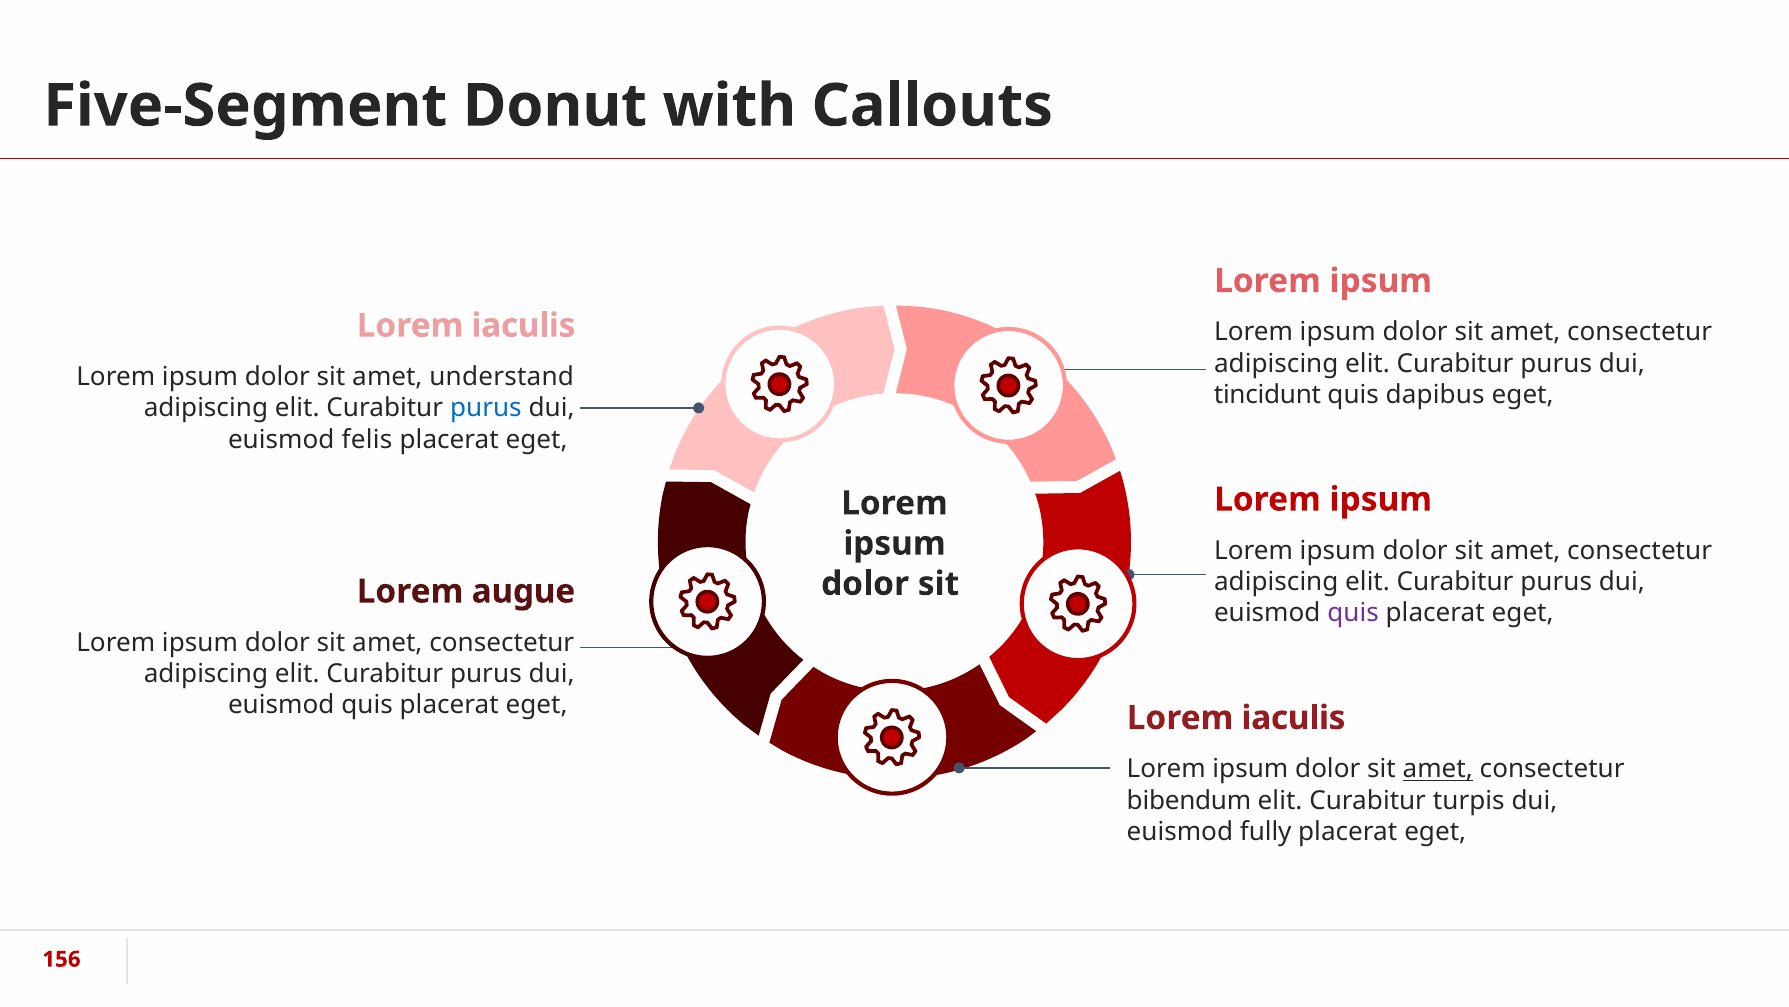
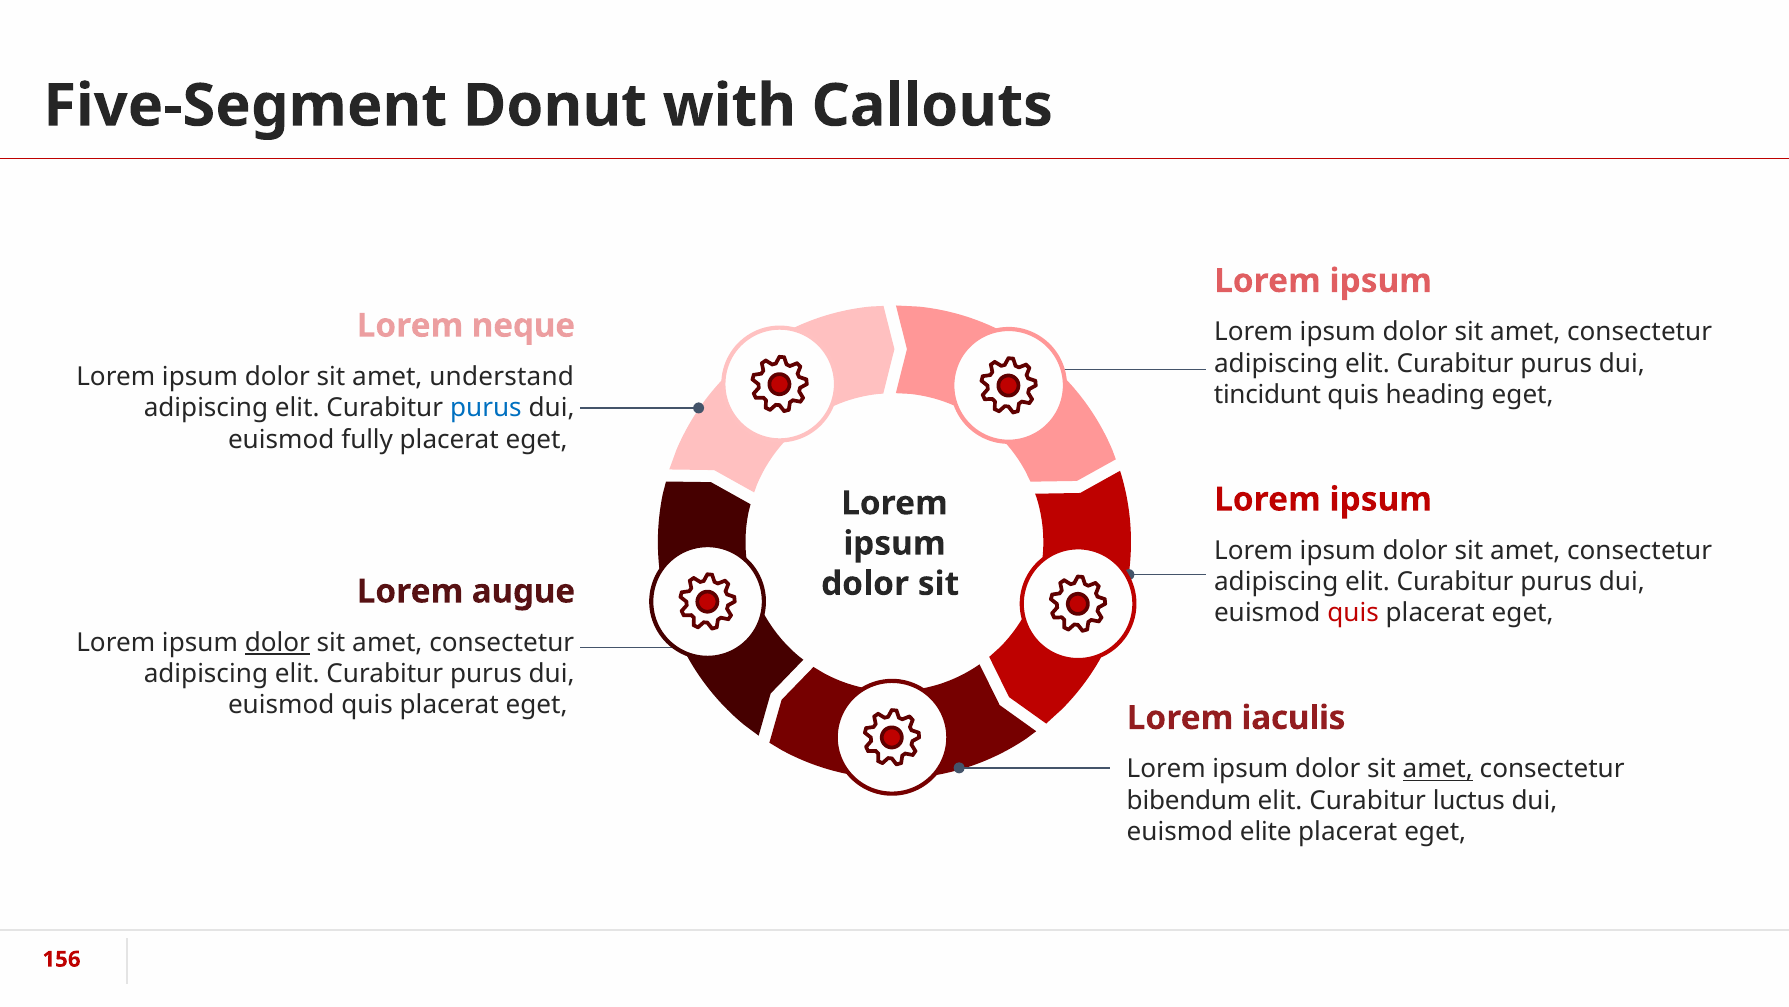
iaculis: iaculis -> neque (523, 325)
dapibus: dapibus -> heading (1435, 394)
felis: felis -> fully (367, 439)
quis colour: purple -> red (1353, 613)
dolor underline: none -> present (277, 642)
turpis: turpis -> luctus (1469, 800)
fully: fully -> elite (1266, 831)
